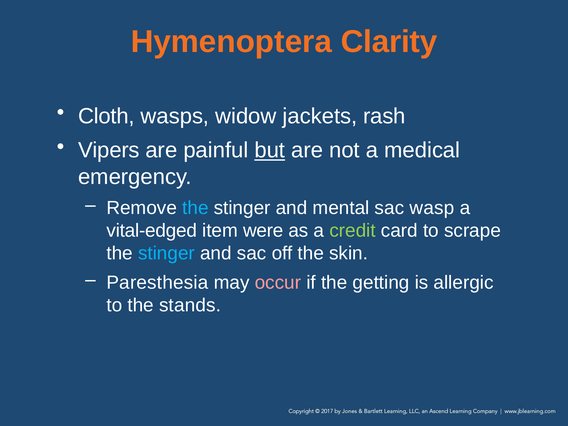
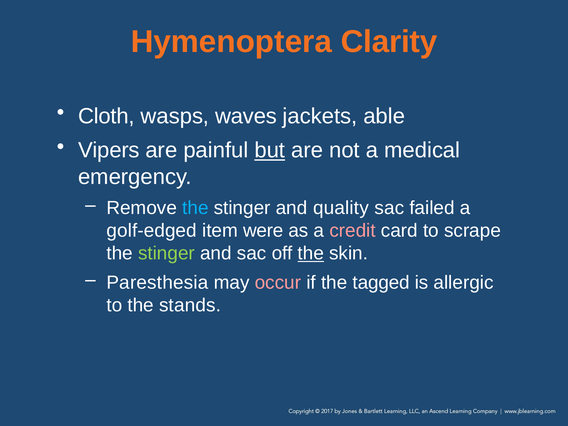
widow: widow -> waves (246, 116)
rash: rash -> able (384, 116)
mental: mental -> quality (341, 208)
wasp: wasp -> failed (432, 208)
vital-edged: vital-edged -> golf-edged (152, 231)
credit colour: light green -> pink (353, 231)
stinger colour: light blue -> light green (166, 253)
the underline: none -> present (311, 253)
getting: getting -> tagged (381, 283)
